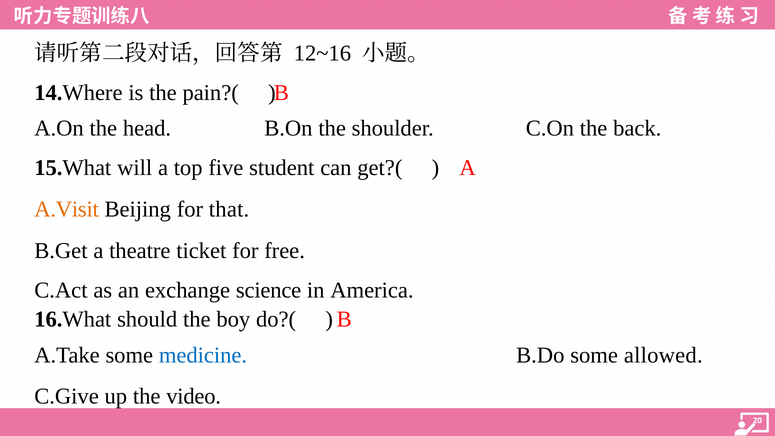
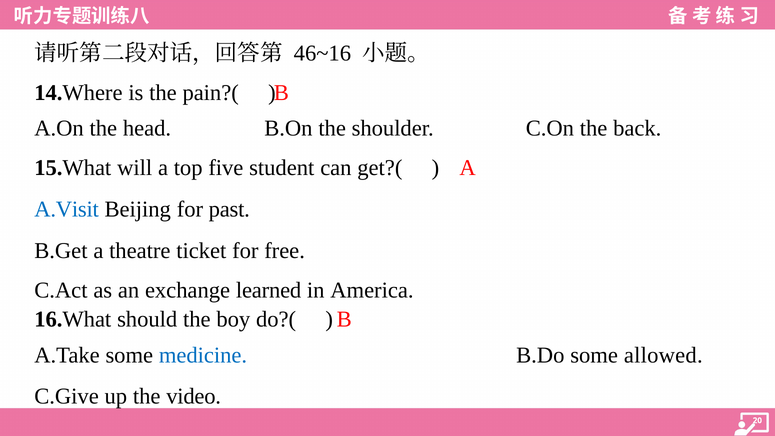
12~16: 12~16 -> 46~16 (322, 53)
A.Visit colour: orange -> blue (67, 209)
that: that -> past (229, 209)
science: science -> learned (269, 290)
